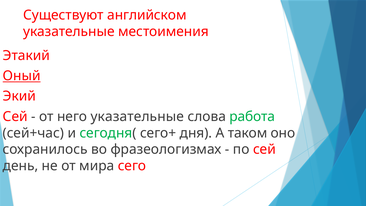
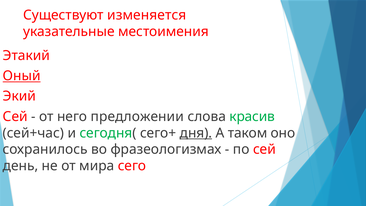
английском: английском -> изменяется (147, 15)
него указательные: указательные -> предложении (137, 116)
работа: работа -> красив (252, 116)
дня underline: none -> present (196, 133)
